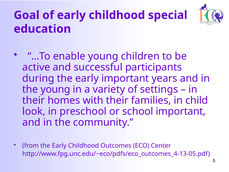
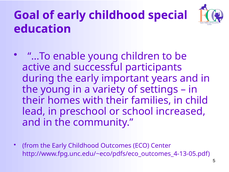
look: look -> lead (34, 111)
school important: important -> increased (181, 111)
